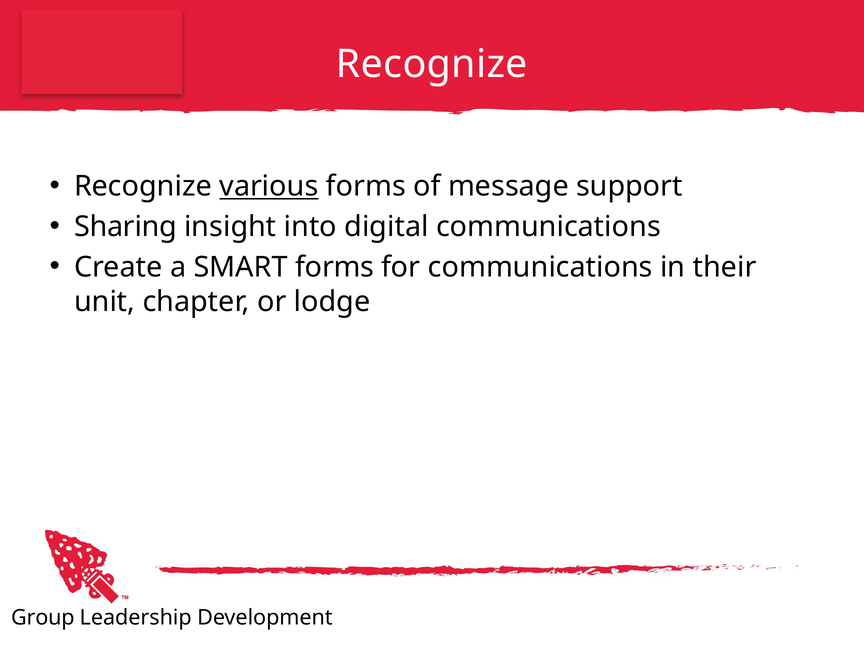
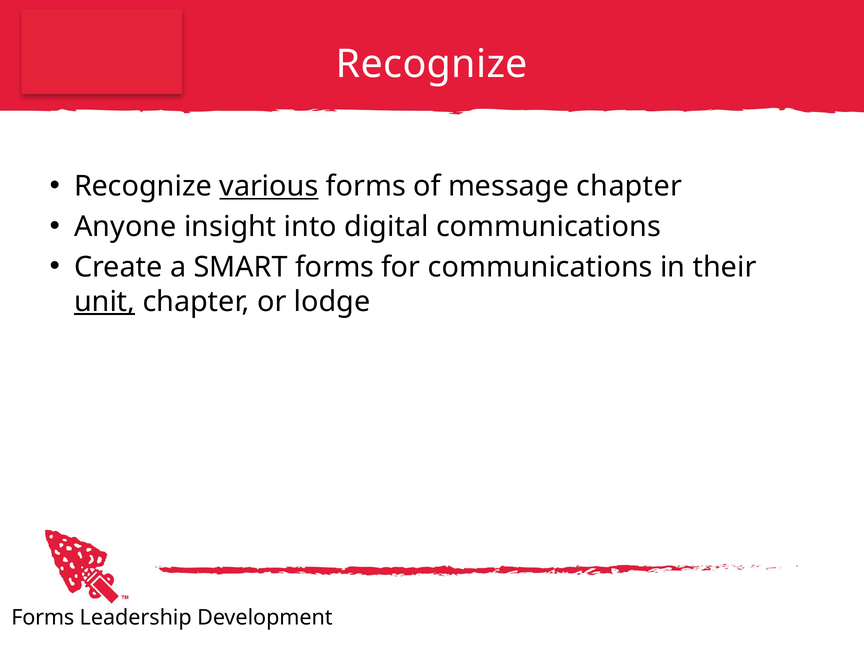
message support: support -> chapter (629, 186)
Sharing: Sharing -> Anyone (125, 227)
unit underline: none -> present (105, 302)
Group: Group -> Forms (43, 618)
